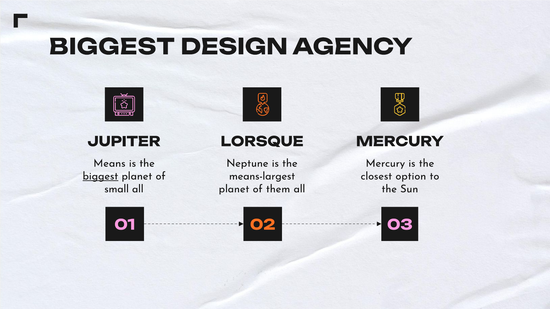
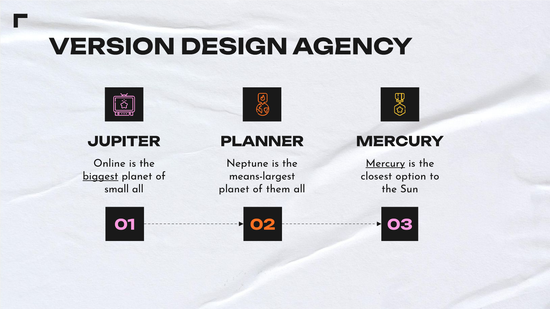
BIGGEST: BIGGEST -> VERSION (112, 47)
LORSQUE: LORSQUE -> PLANNER (262, 142)
Means: Means -> Online (109, 163)
Mercury underline: none -> present (385, 163)
